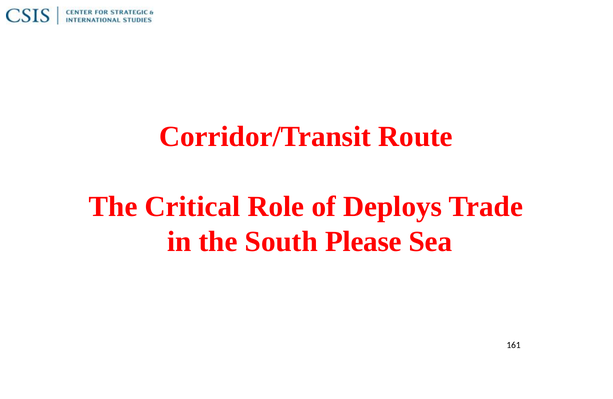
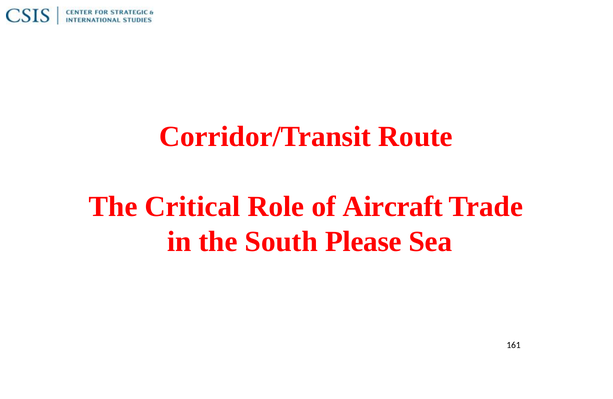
Deploys: Deploys -> Aircraft (393, 207)
